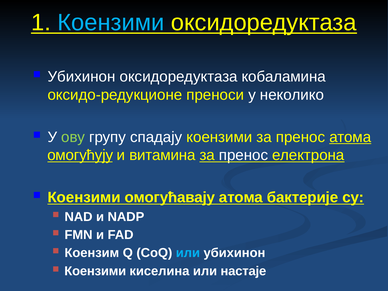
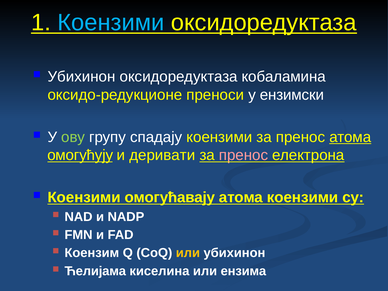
неколико: неколико -> ензимски (292, 95)
витамина: витамина -> деривати (162, 155)
пренос colour: white -> pink (244, 155)
атома бактерије: бактерије -> коензими (303, 198)
или colour: light blue -> yellow (188, 253)
Коензими: Коензими -> Ћелијама (95, 271)
настаје: настаје -> ензима (243, 271)
